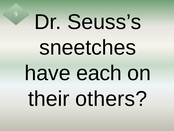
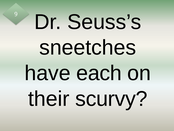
others: others -> scurvy (111, 98)
